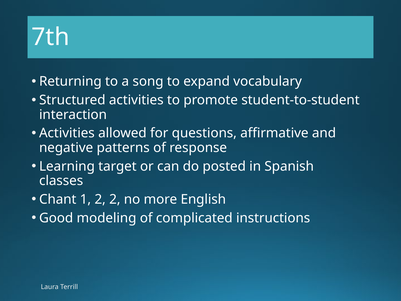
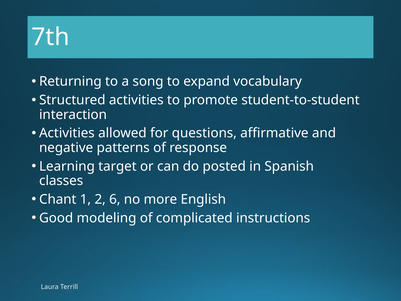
2 2: 2 -> 6 (115, 199)
